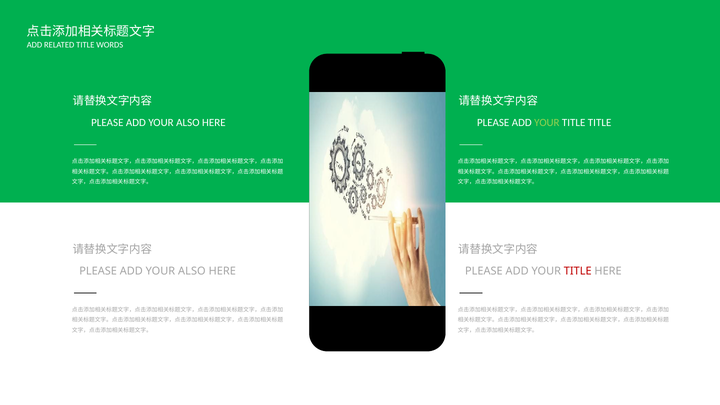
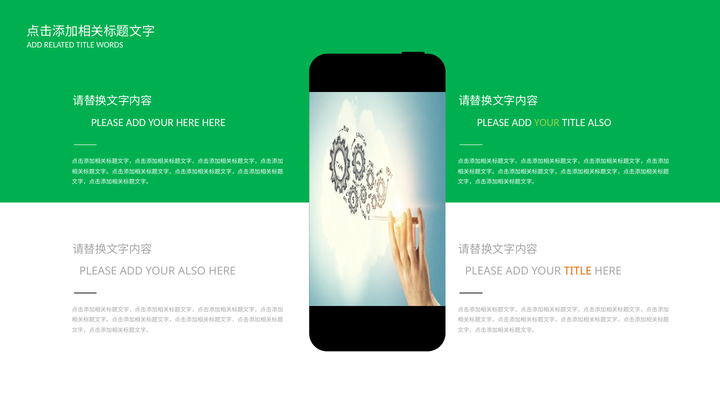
ALSO: ALSO -> HERE (188, 123)
TITLE TITLE: TITLE -> ALSO (600, 123)
TITLE colour: red -> orange (578, 271)
